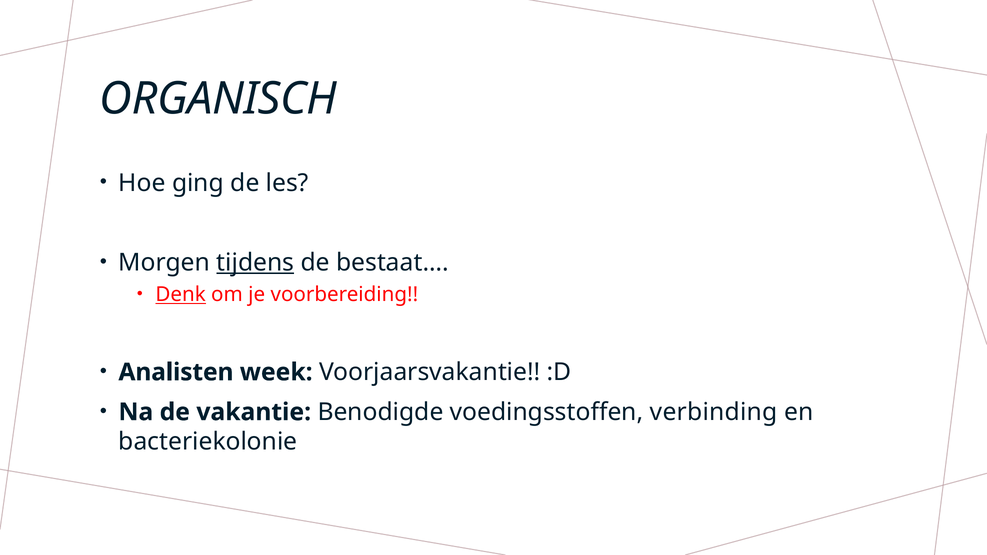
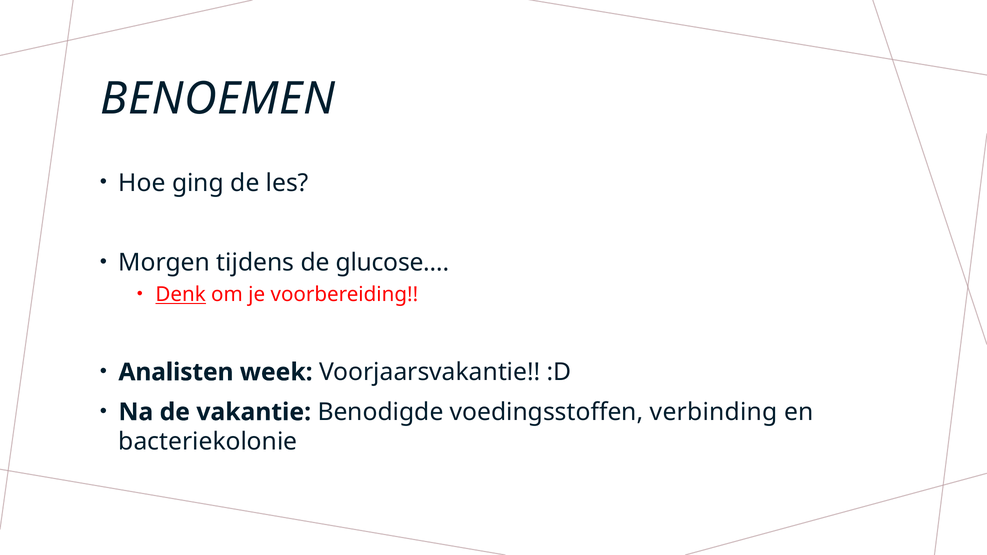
ORGANISCH: ORGANISCH -> BENOEMEN (218, 99)
tijdens underline: present -> none (255, 263)
bestaat…: bestaat… -> glucose… (393, 263)
